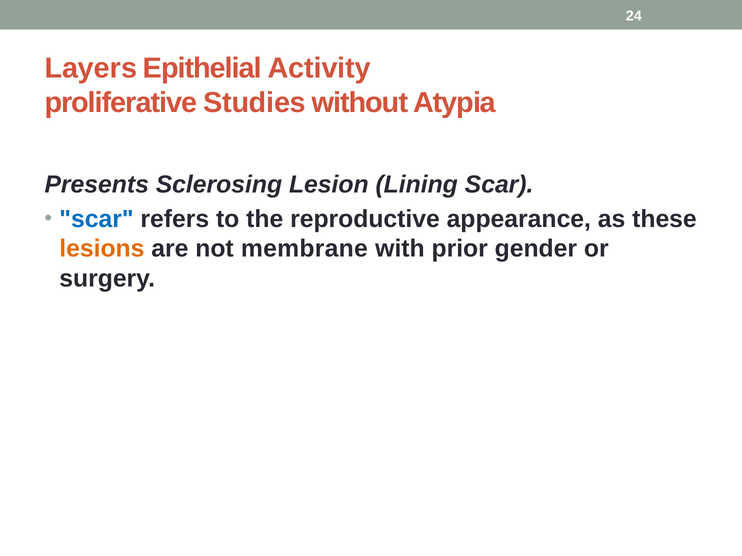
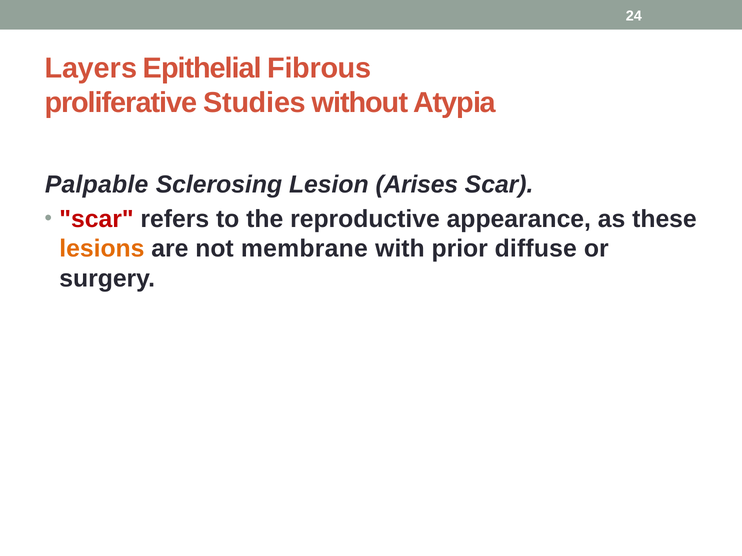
Activity: Activity -> Fibrous (319, 68)
Presents: Presents -> Palpable (97, 185)
Lining: Lining -> Arises (417, 185)
scar colour: blue -> red (97, 219)
gender: gender -> diffuse (536, 249)
